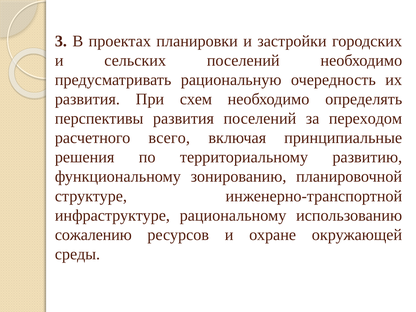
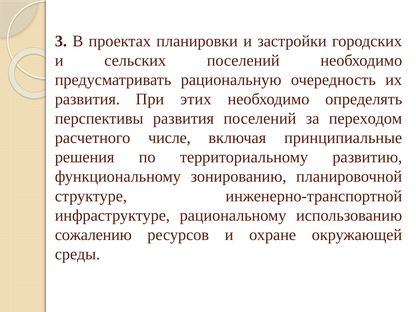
схем: схем -> этих (196, 99)
всего: всего -> числе (169, 138)
